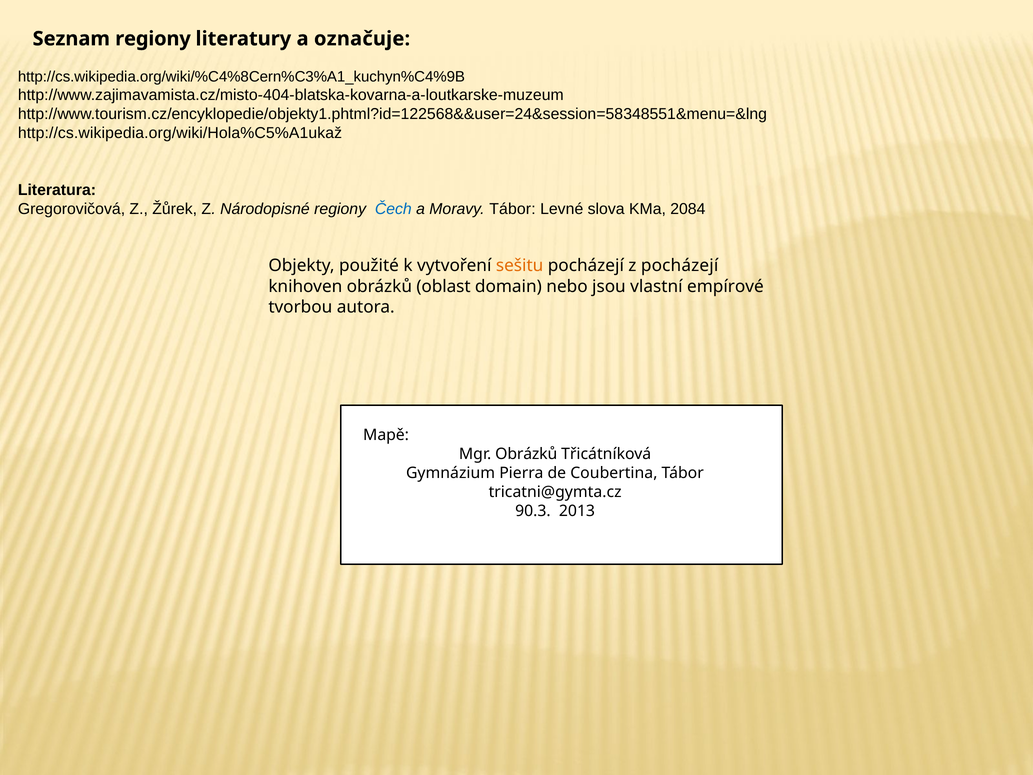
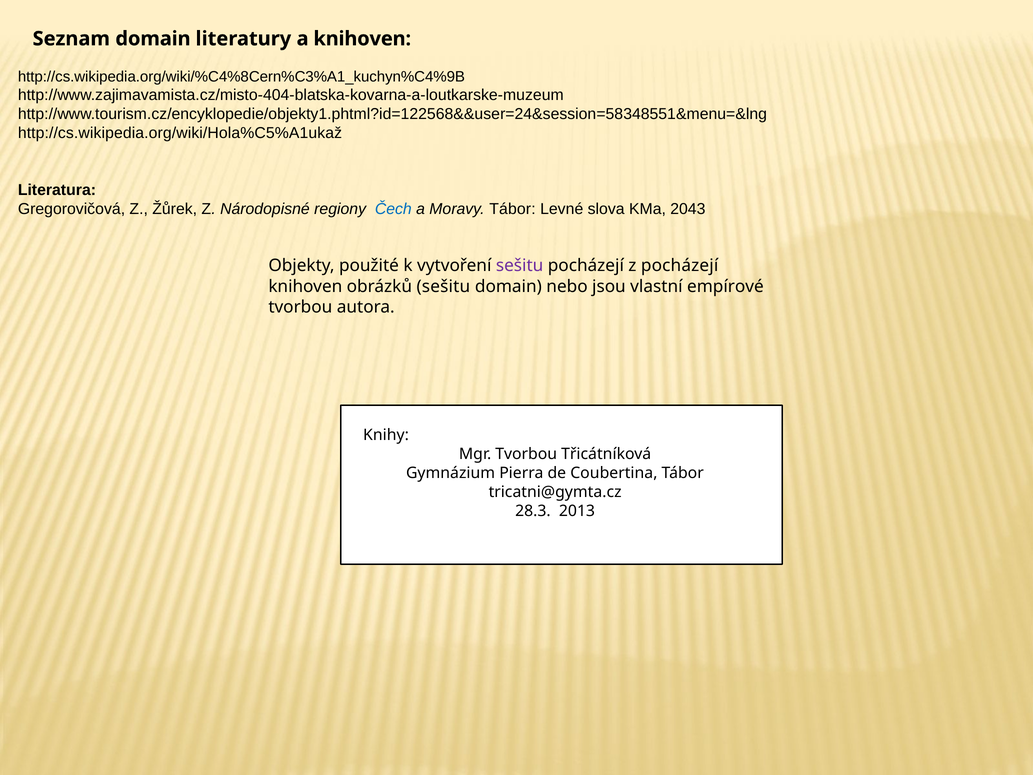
Seznam regiony: regiony -> domain (153, 39)
a označuje: označuje -> knihoven (362, 39)
2084: 2084 -> 2043 (688, 209)
sešitu colour: orange -> purple (520, 266)
obrázků oblast: oblast -> sešitu (443, 286)
Mapě: Mapě -> Knihy (386, 435)
Mgr Obrázků: Obrázků -> Tvorbou (526, 454)
90.3: 90.3 -> 28.3 (533, 511)
